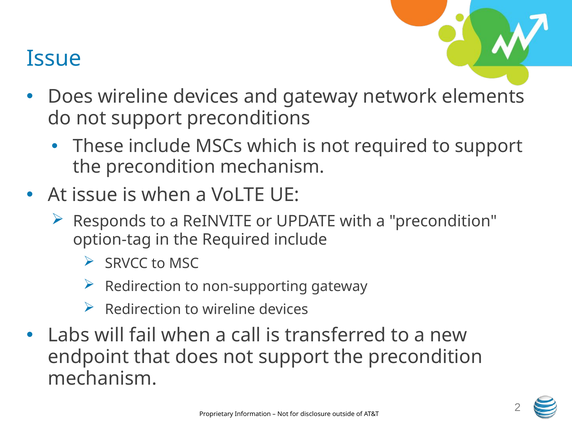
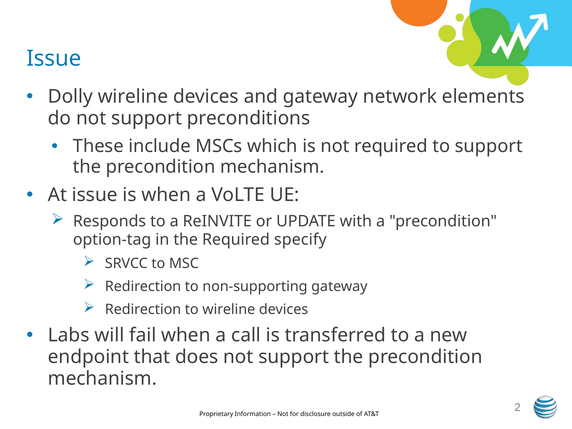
Does: Does -> Dolly (70, 96)
Required include: include -> specify (300, 240)
